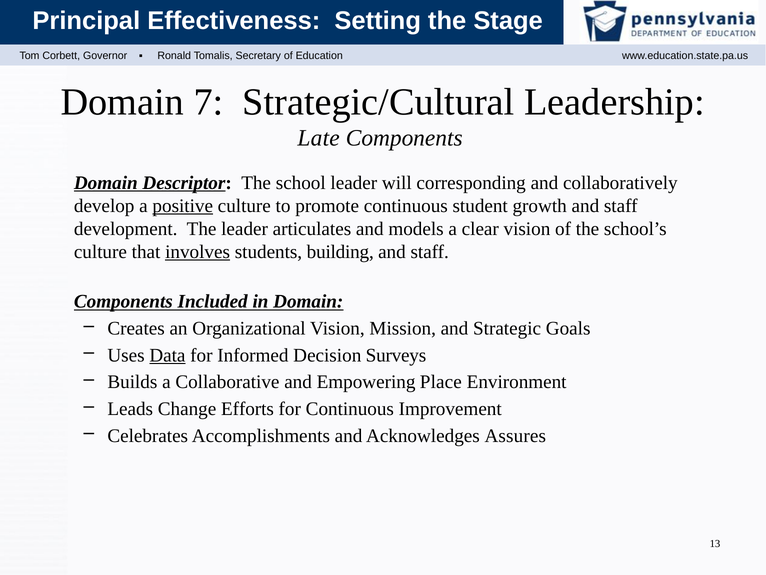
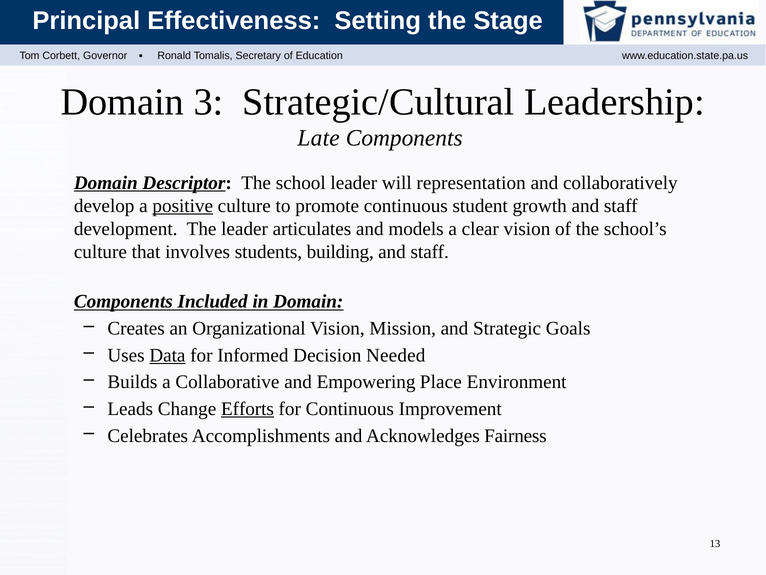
7: 7 -> 3 (208, 102)
corresponding: corresponding -> representation (471, 183)
involves underline: present -> none (198, 251)
Surveys: Surveys -> Needed (396, 355)
Efforts underline: none -> present (247, 409)
Assures: Assures -> Fairness (515, 435)
